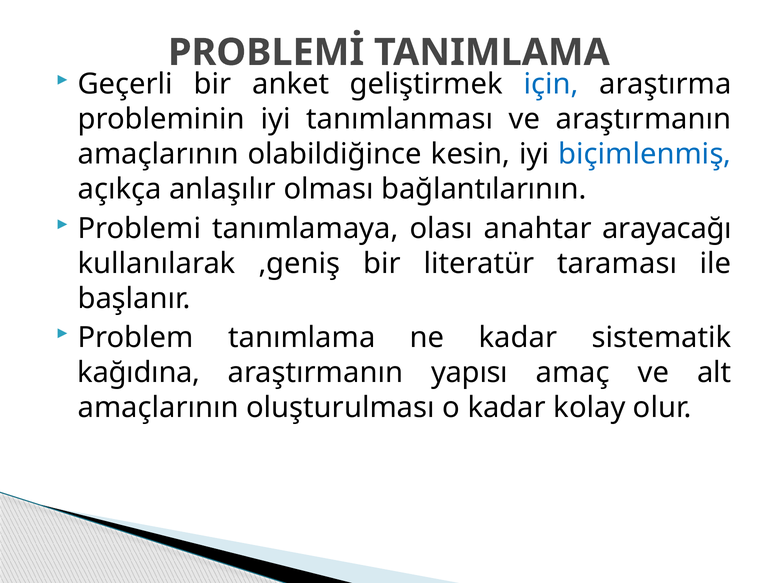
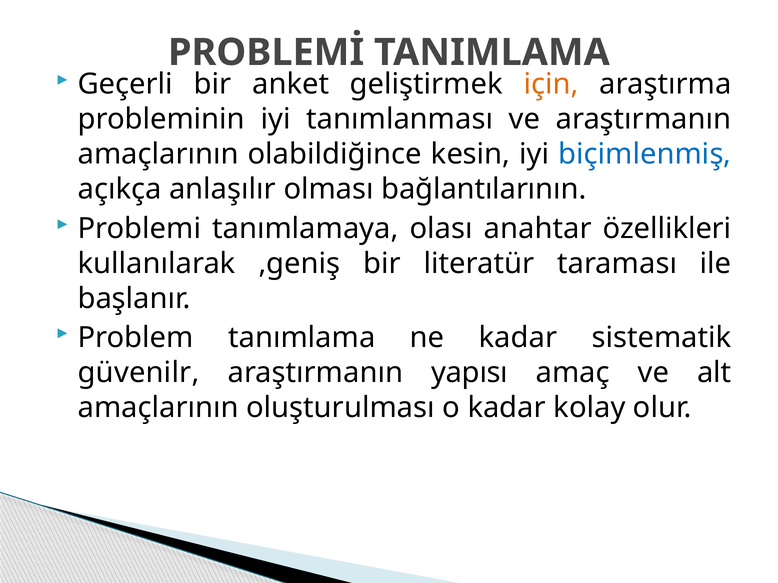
için colour: blue -> orange (551, 84)
arayacağı: arayacağı -> özellikleri (667, 229)
kağıdına: kağıdına -> güvenilr (139, 373)
